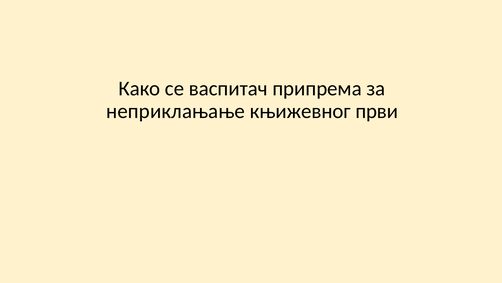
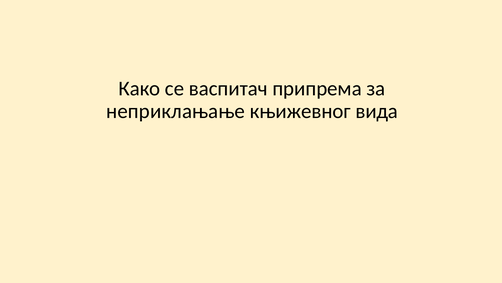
први: први -> вида (377, 111)
